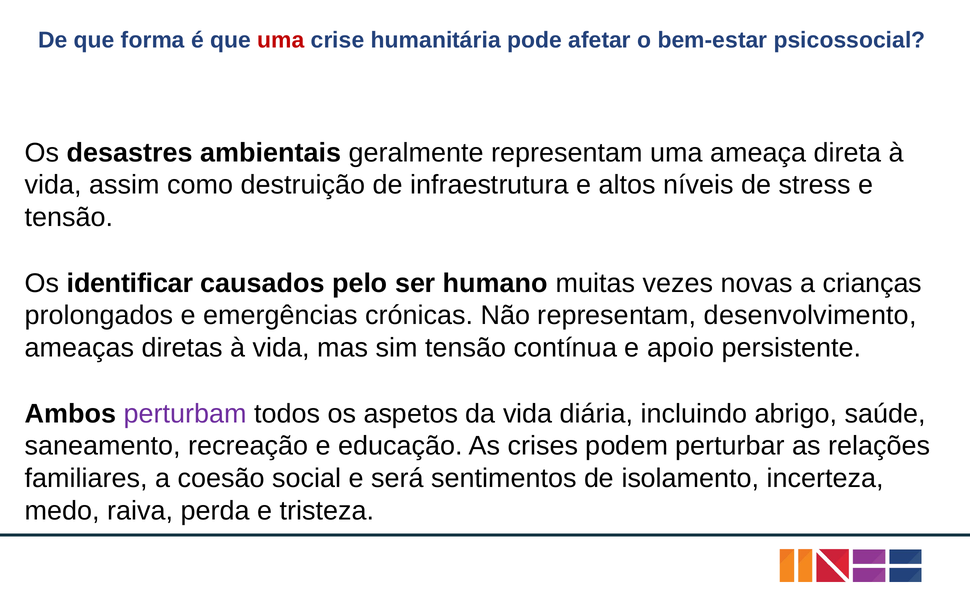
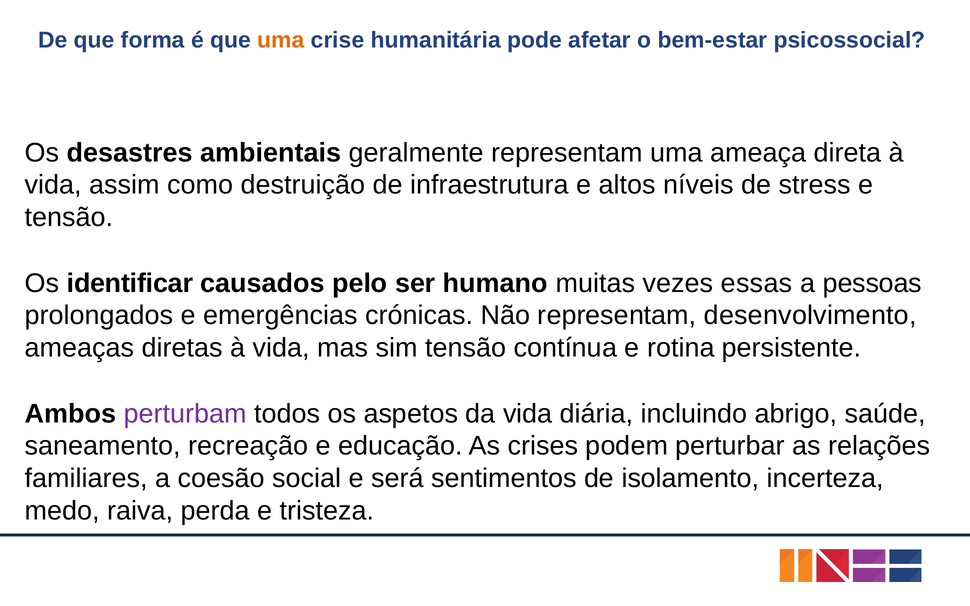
uma colour: red -> orange (281, 40)
novas: novas -> essas (757, 283)
crianças: crianças -> pessoas (872, 283)
apoio: apoio -> rotina (681, 348)
